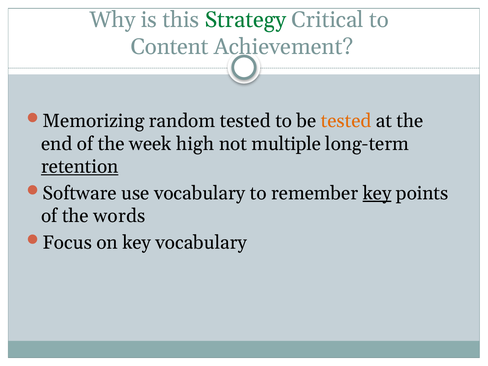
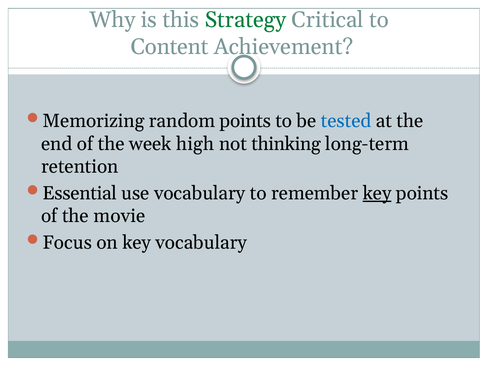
random tested: tested -> points (245, 121)
tested colour: orange -> blue (346, 121)
multiple: multiple -> thinking (286, 144)
retention underline: present -> none (80, 167)
Software: Software -> Essential (80, 193)
words: words -> movie (119, 216)
